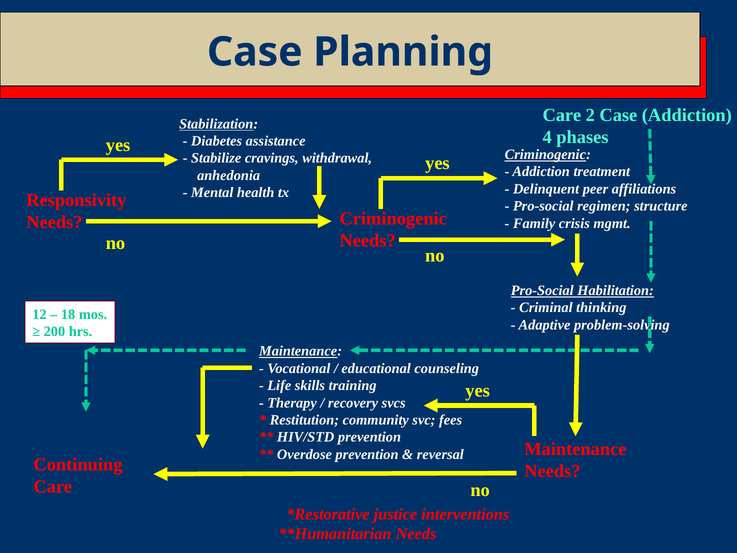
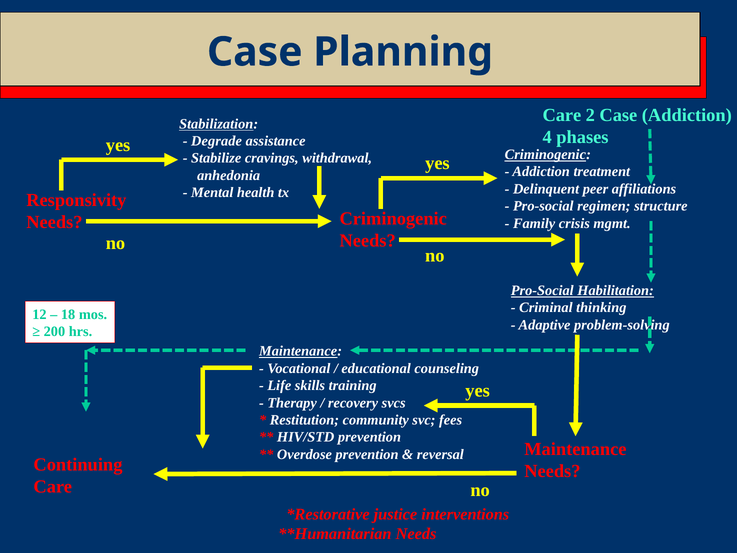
Diabetes: Diabetes -> Degrade (217, 141)
